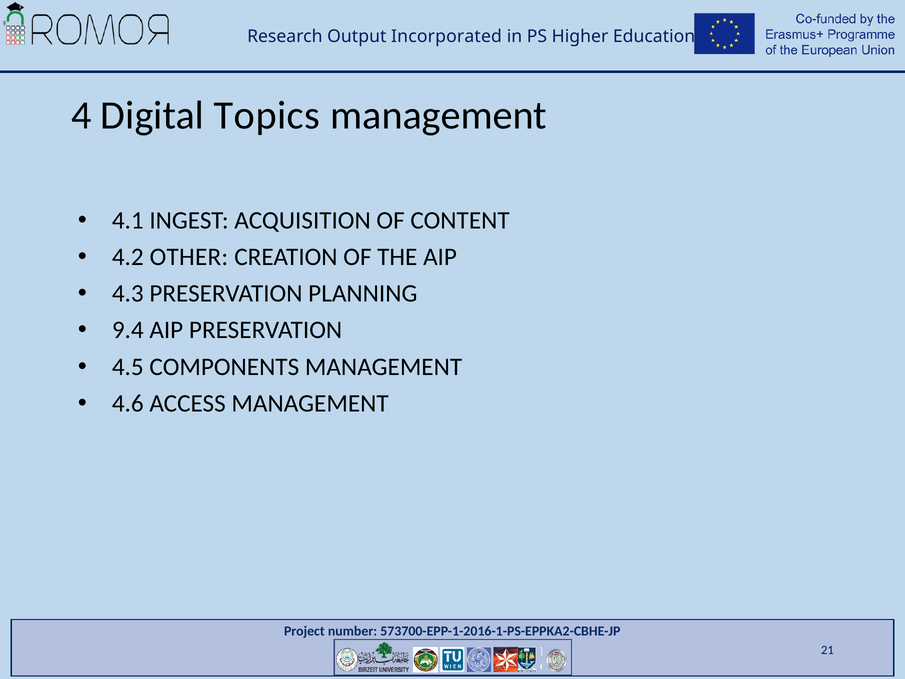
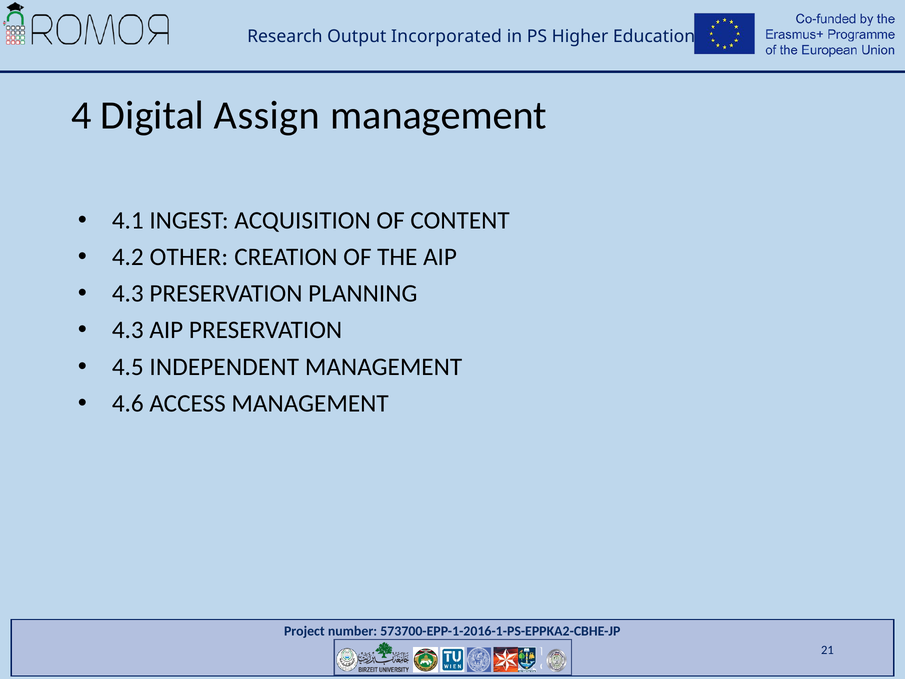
Topics: Topics -> Assign (267, 116)
9.4: 9.4 -> 4.3 (128, 330)
COMPONENTS: COMPONENTS -> INDEPENDENT (224, 367)
